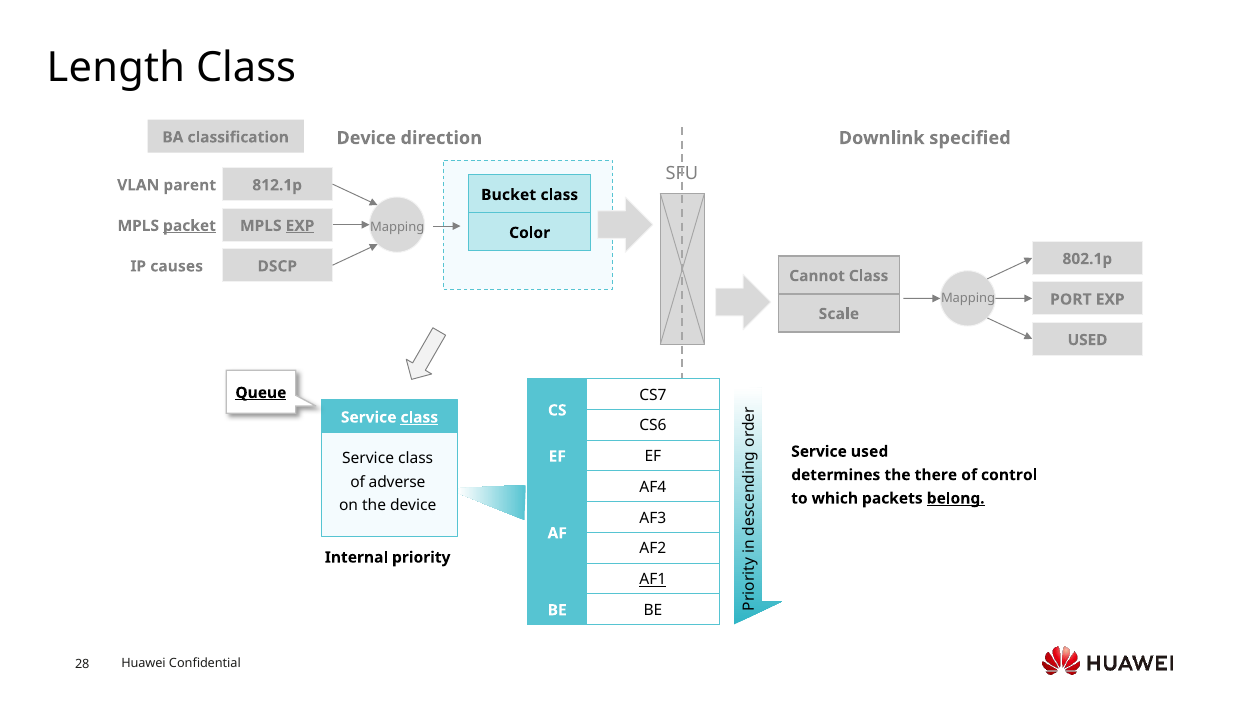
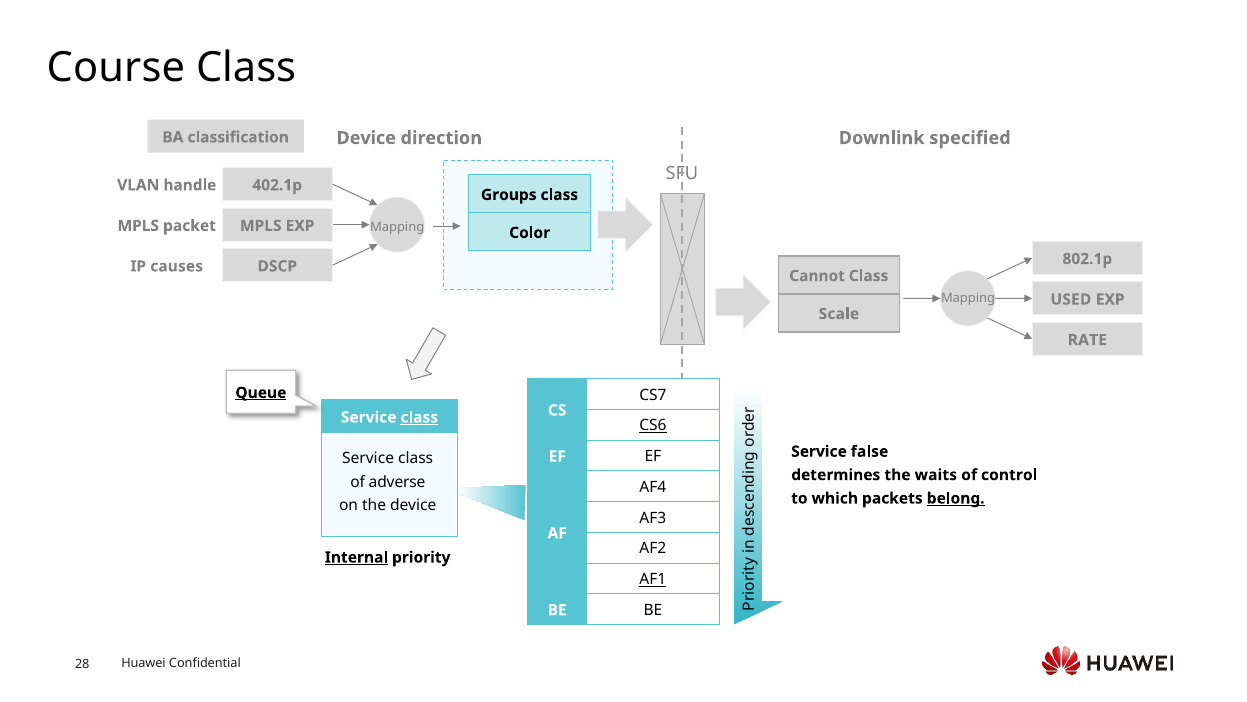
Length: Length -> Course (116, 68)
parent: parent -> handle (190, 185)
812.1p: 812.1p -> 402.1p (277, 185)
Bucket: Bucket -> Groups (509, 195)
packet underline: present -> none (190, 226)
EXP underline: present -> none (300, 226)
PORT: PORT -> USED (1071, 299)
USED: USED -> RATE (1087, 340)
CS6 underline: none -> present (653, 425)
Service used: used -> false (870, 451)
there: there -> waits (936, 475)
Internal underline: none -> present (356, 557)
